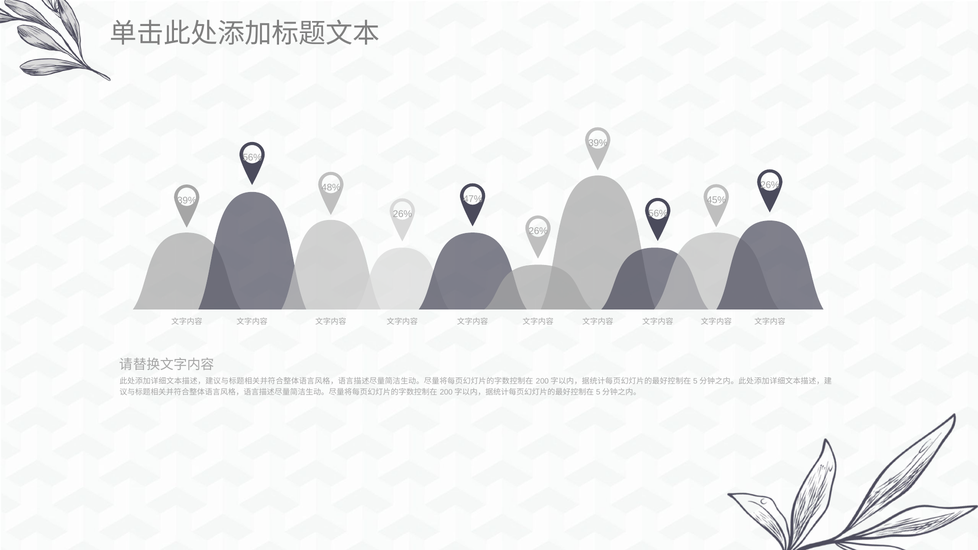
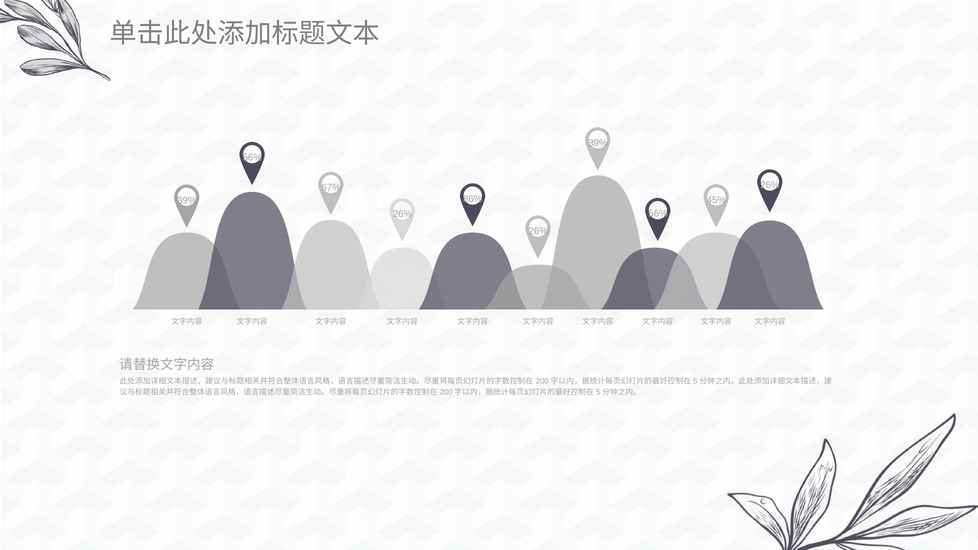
48%: 48% -> 67% (331, 188)
47%: 47% -> 86% (473, 199)
